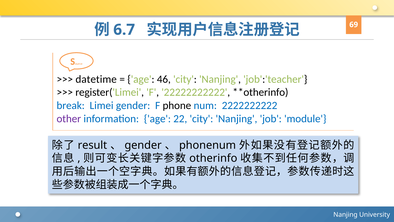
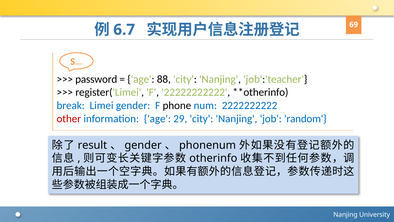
datetime: datetime -> password (96, 79)
46: 46 -> 88 (164, 79)
other colour: purple -> red (69, 118)
22: 22 -> 29 (180, 118)
module: module -> random (305, 118)
